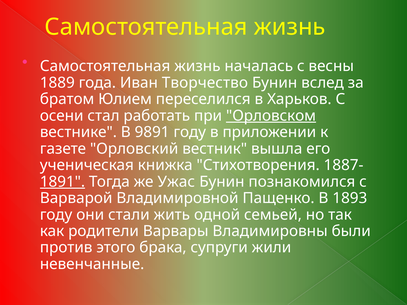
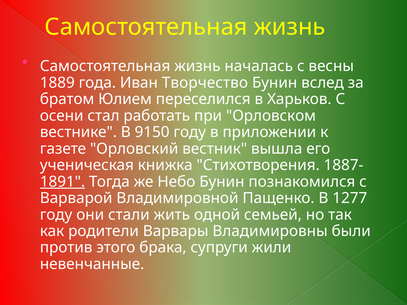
Орловском underline: present -> none (271, 116)
9891: 9891 -> 9150 (152, 132)
Ужас: Ужас -> Небо (176, 182)
1893: 1893 -> 1277 (350, 198)
